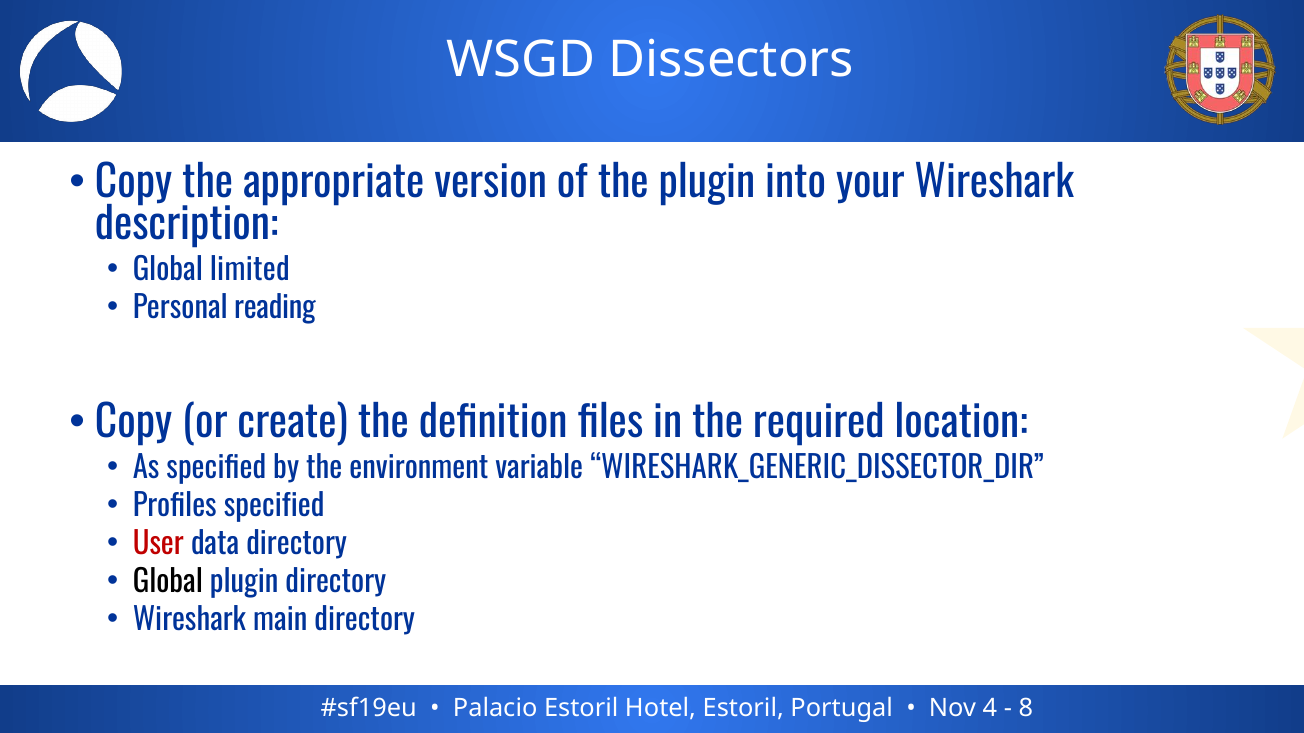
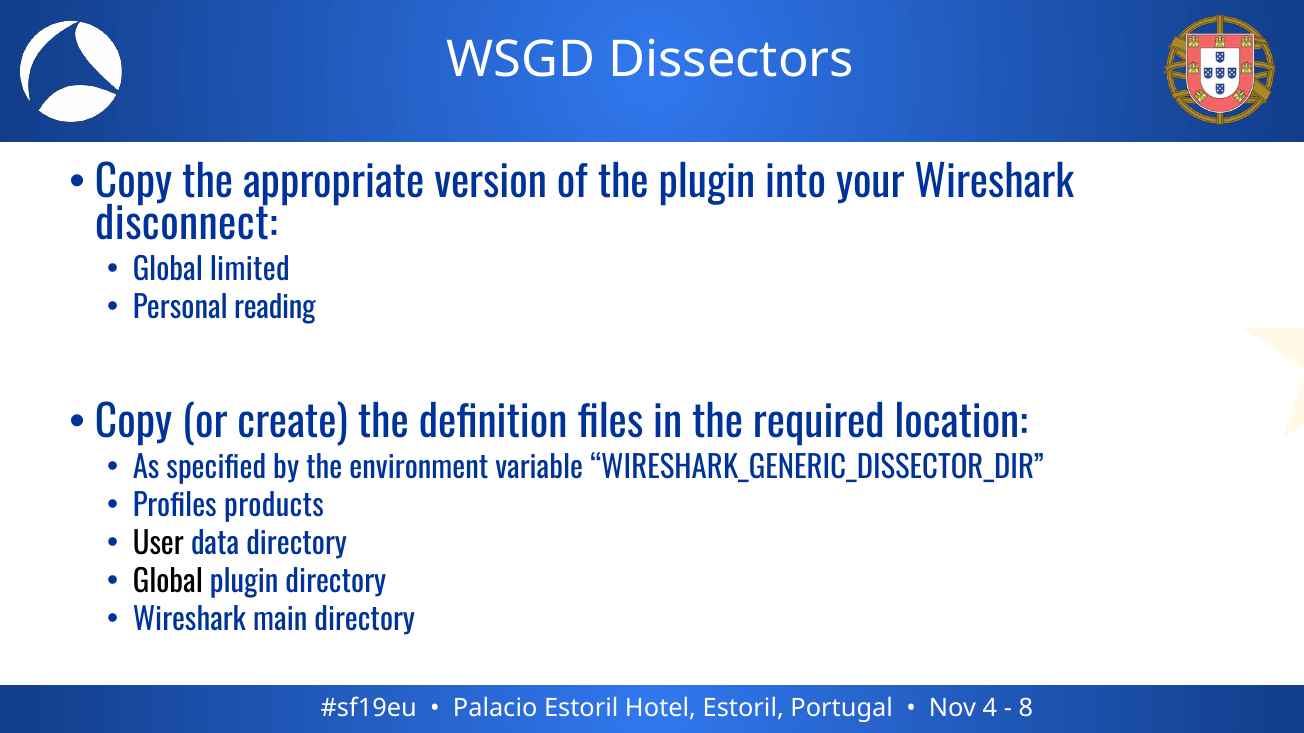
description: description -> disconnect (186, 226)
Profiles specified: specified -> products (274, 506)
User colour: red -> black (158, 544)
